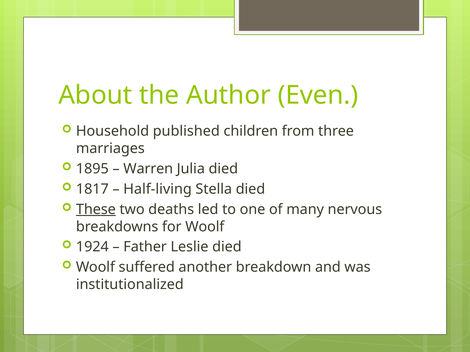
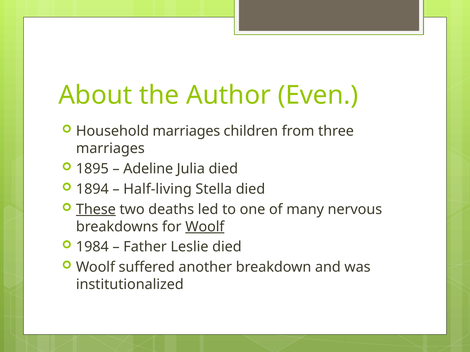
Household published: published -> marriages (186, 131)
Warren: Warren -> Adeline (148, 169)
1817: 1817 -> 1894 (92, 189)
Woolf underline: none -> present (205, 227)
1924: 1924 -> 1984 (92, 247)
